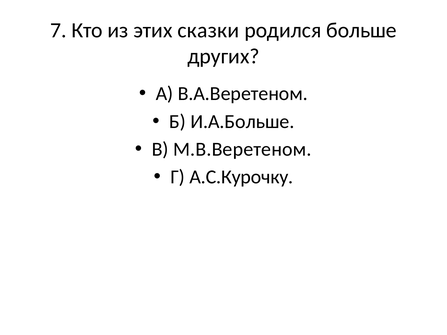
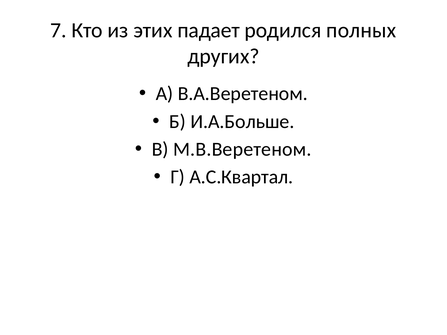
сказки: сказки -> падает (209, 30)
больше: больше -> полных (361, 30)
А.С.Курочку: А.С.Курочку -> А.С.Квартал (241, 177)
